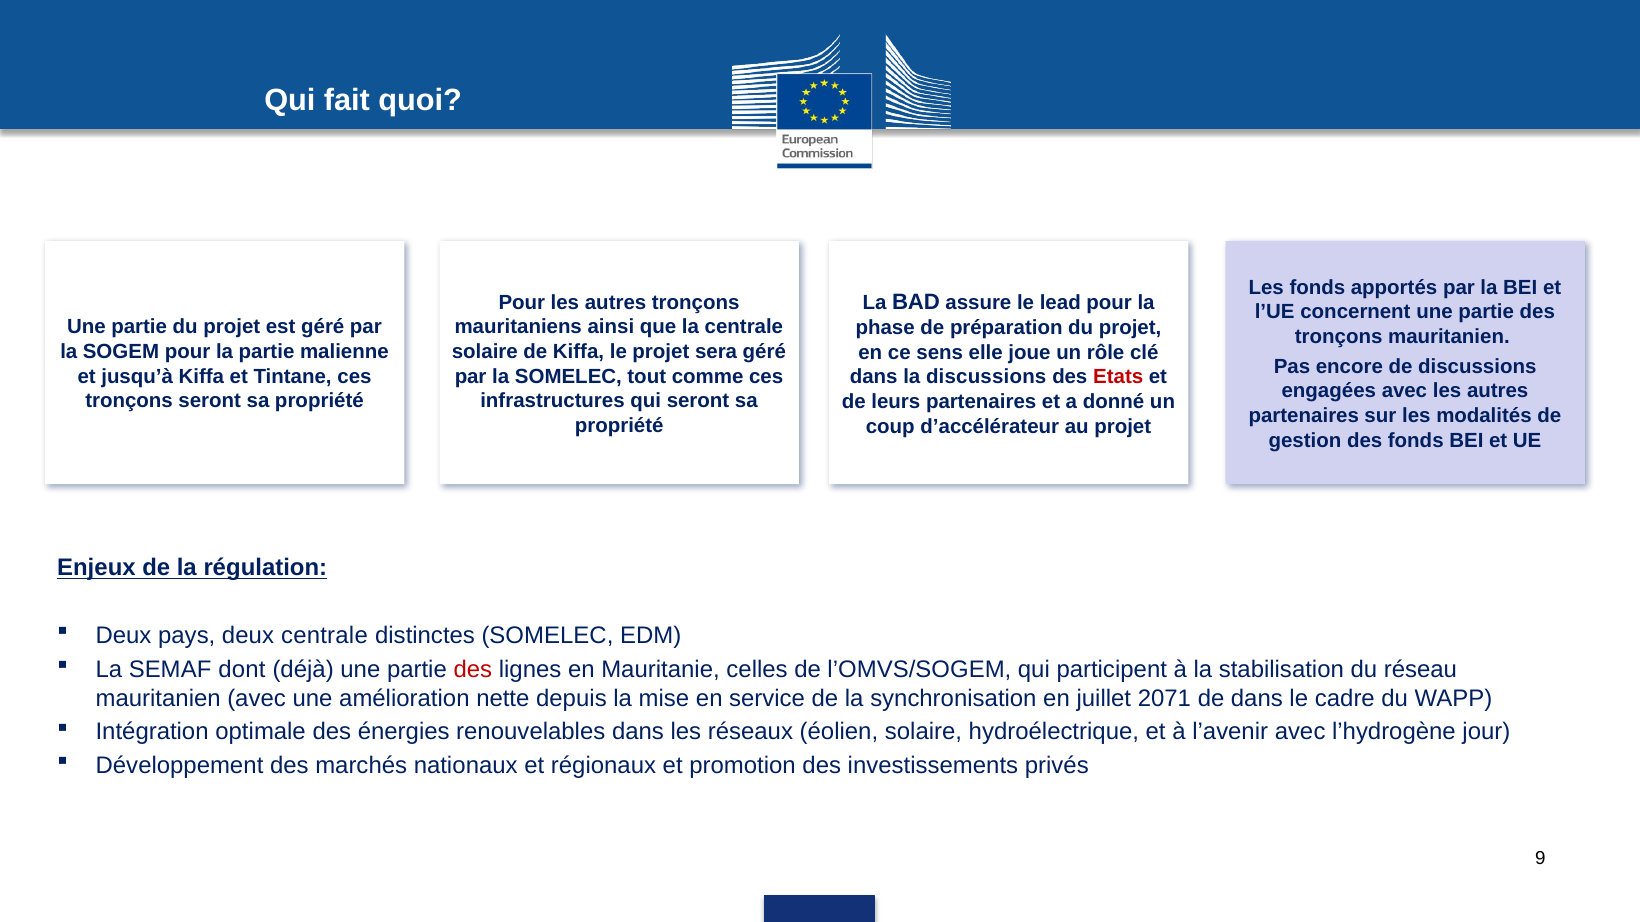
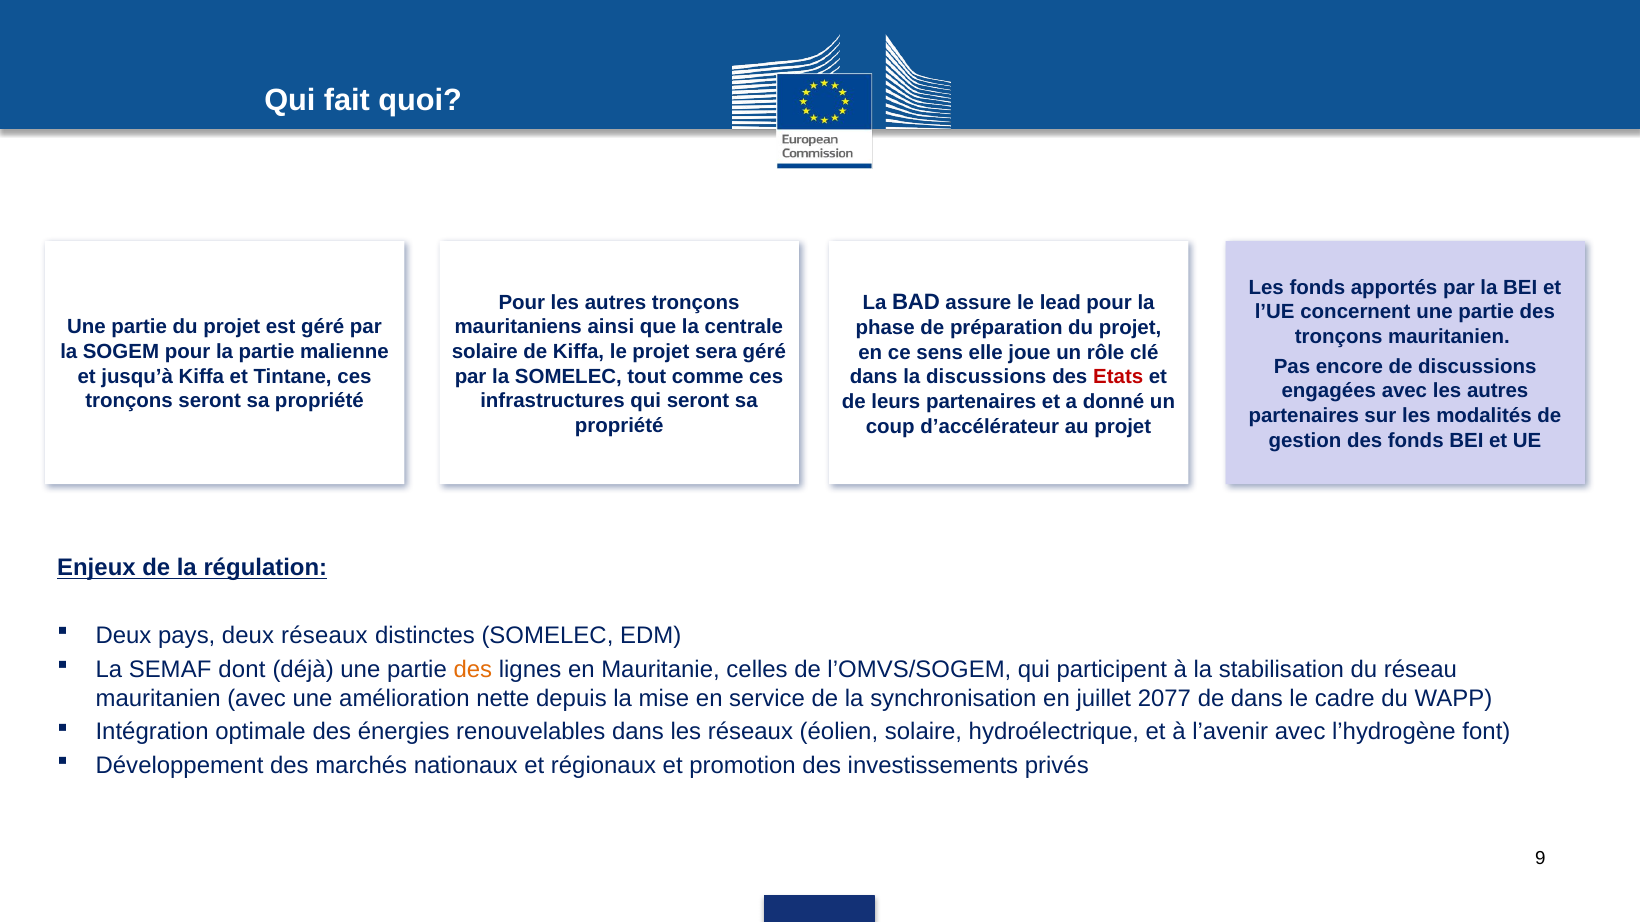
deux centrale: centrale -> réseaux (324, 636)
des colour: red -> orange (473, 670)
2071: 2071 -> 2077 (1164, 699)
jour: jour -> font (1486, 732)
